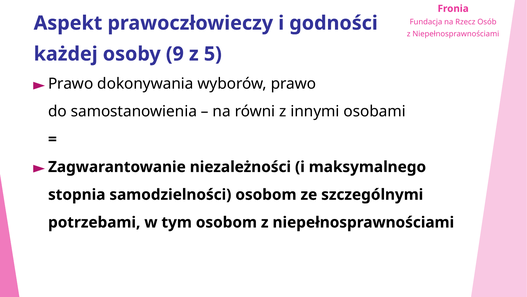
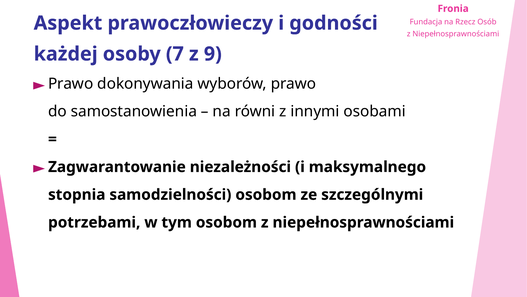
9: 9 -> 7 (175, 54)
5: 5 -> 9 (213, 54)
